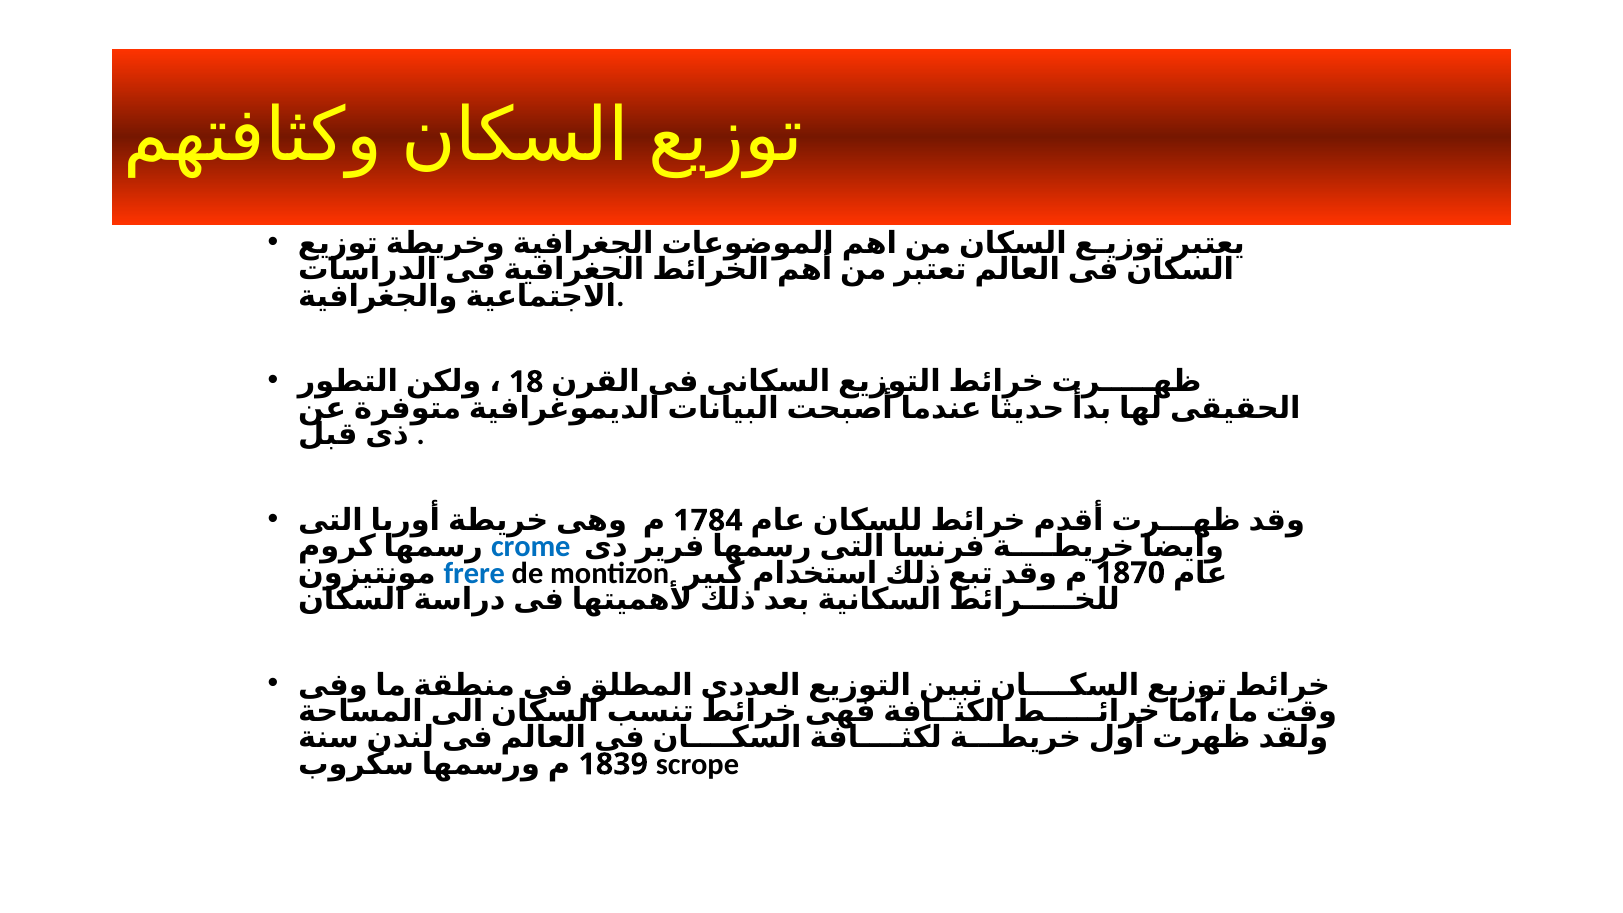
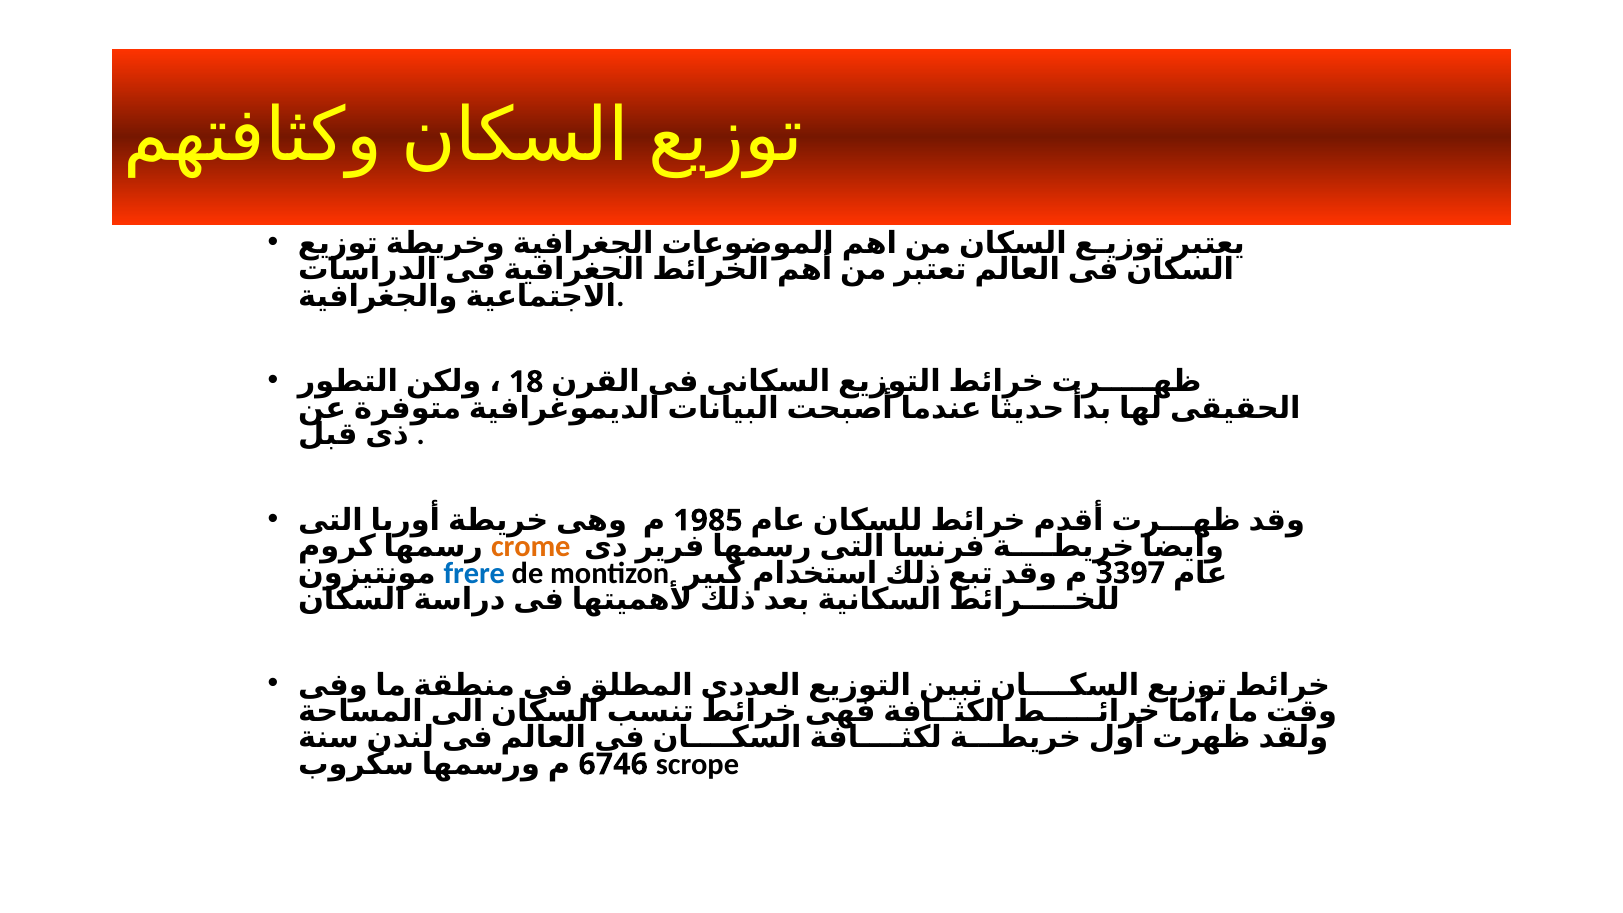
1784: 1784 -> 1985 (708, 520)
crome colour: blue -> orange (531, 547)
1870: 1870 -> 3397 (1130, 573)
1839: 1839 -> 6746 (613, 764)
